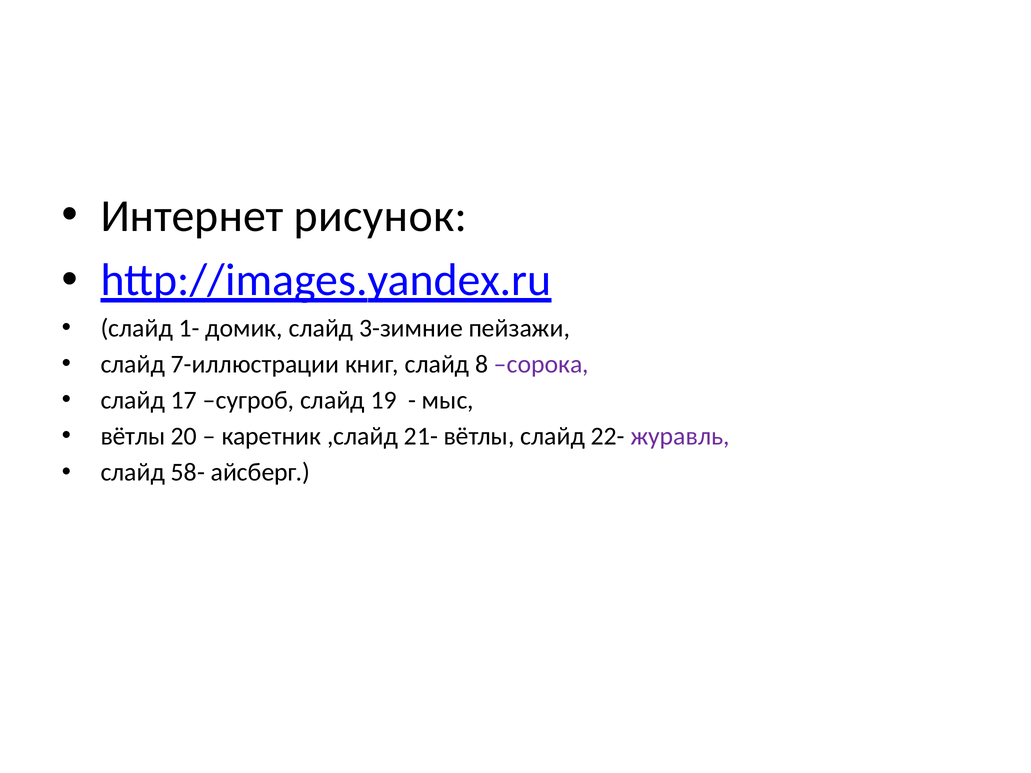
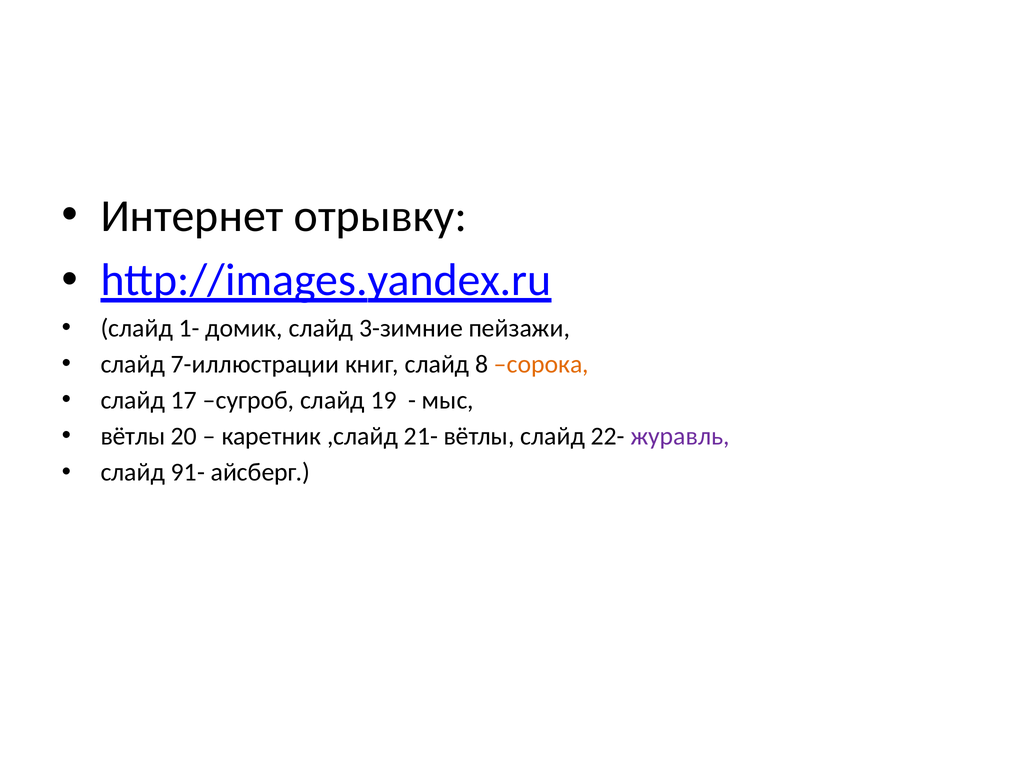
рисунок: рисунок -> отрывку (380, 216)
сорока colour: purple -> orange (541, 364)
58-: 58- -> 91- (188, 473)
